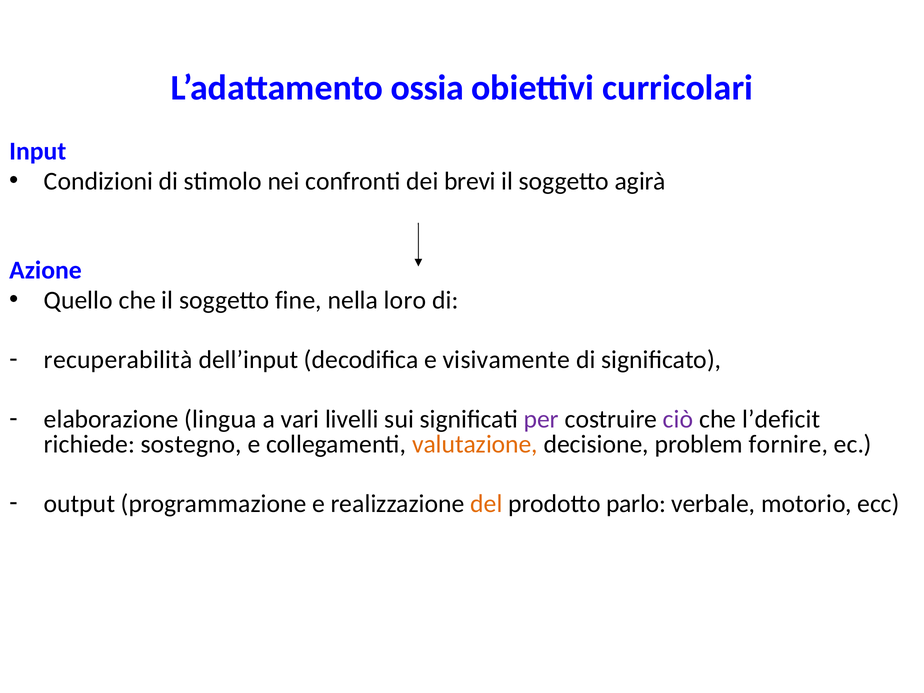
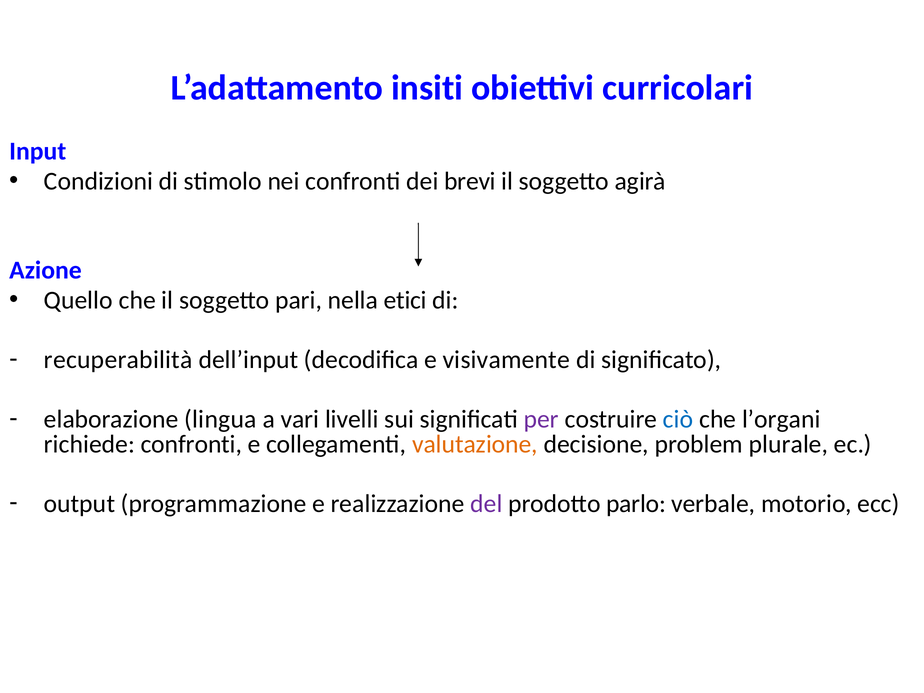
ossia: ossia -> insiti (427, 88)
fine: fine -> pari (298, 300)
loro: loro -> etici (405, 300)
ciò colour: purple -> blue (678, 419)
l’deficit: l’deficit -> l’organi (781, 419)
richiede sostegno: sostegno -> confronti (191, 444)
fornire: fornire -> plurale (788, 444)
del colour: orange -> purple (486, 504)
